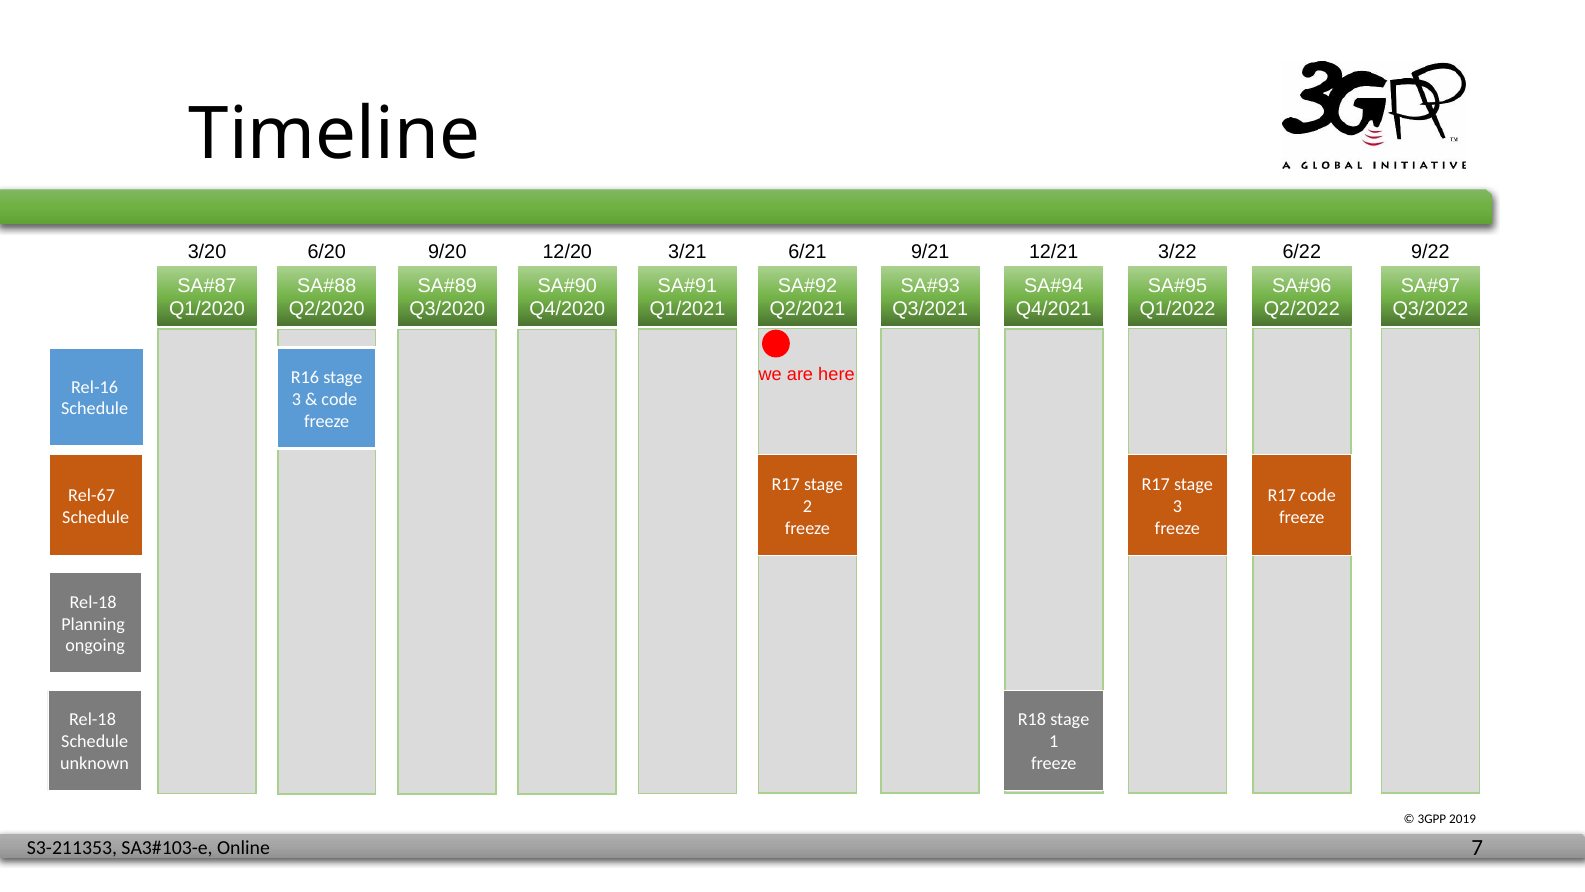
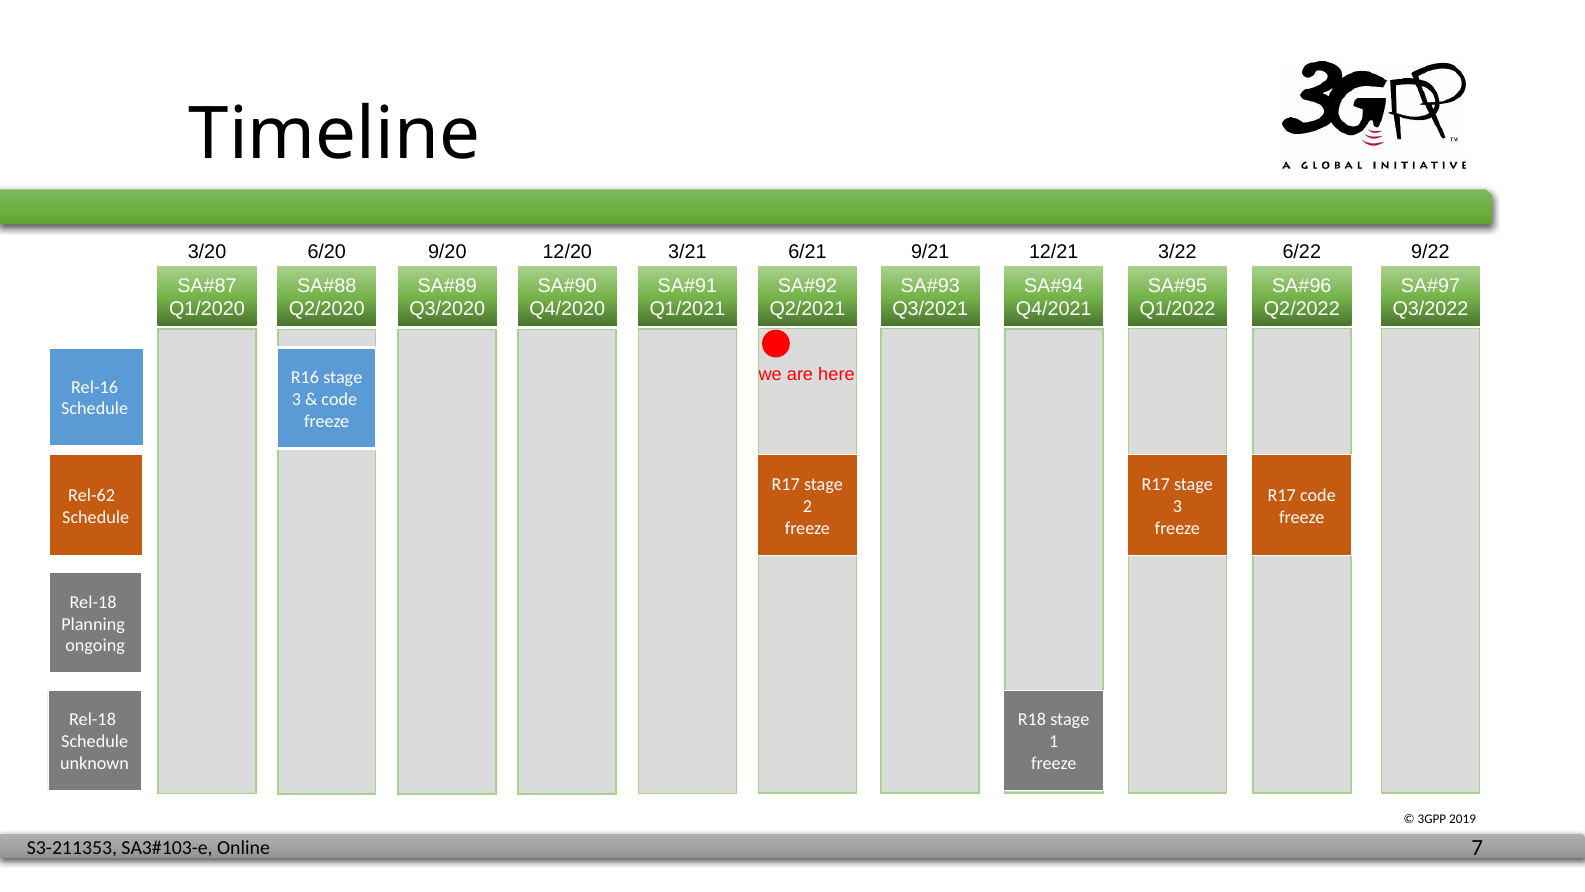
Rel-67: Rel-67 -> Rel-62 (92, 495)
